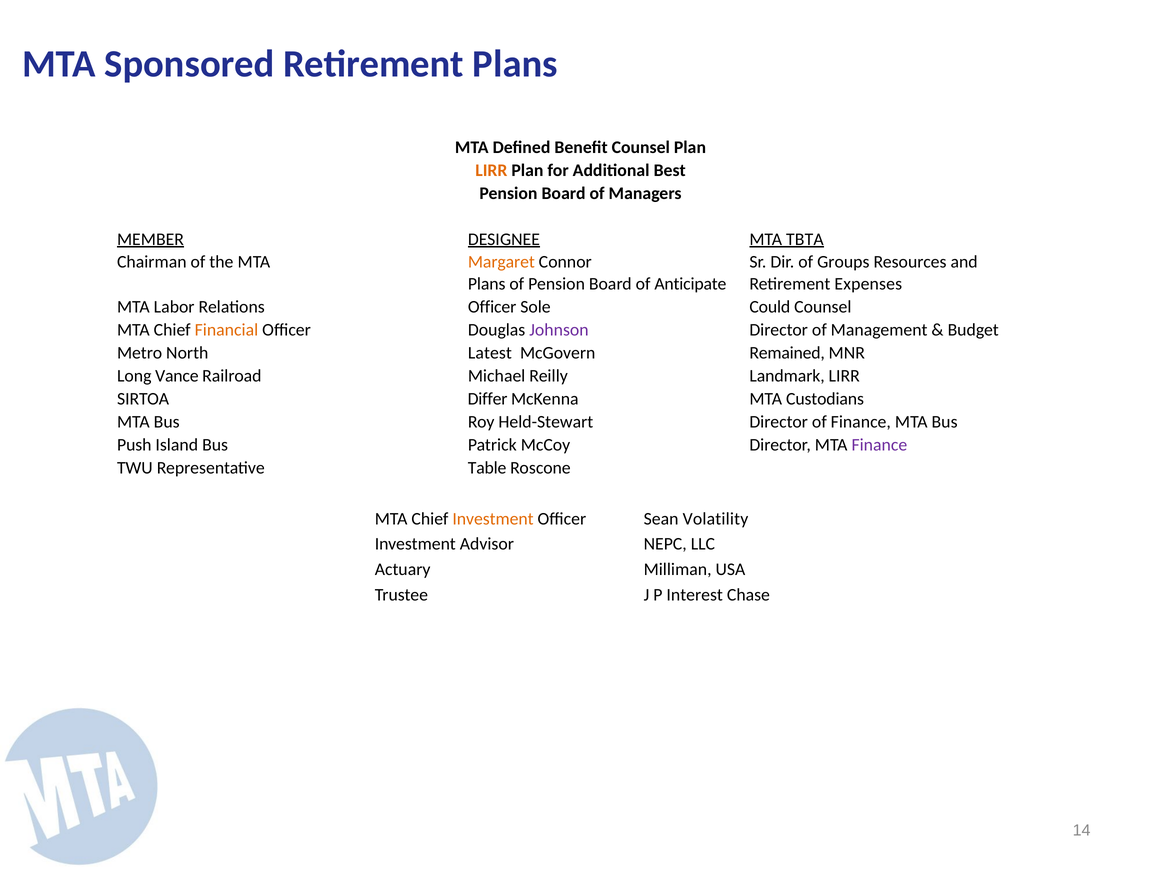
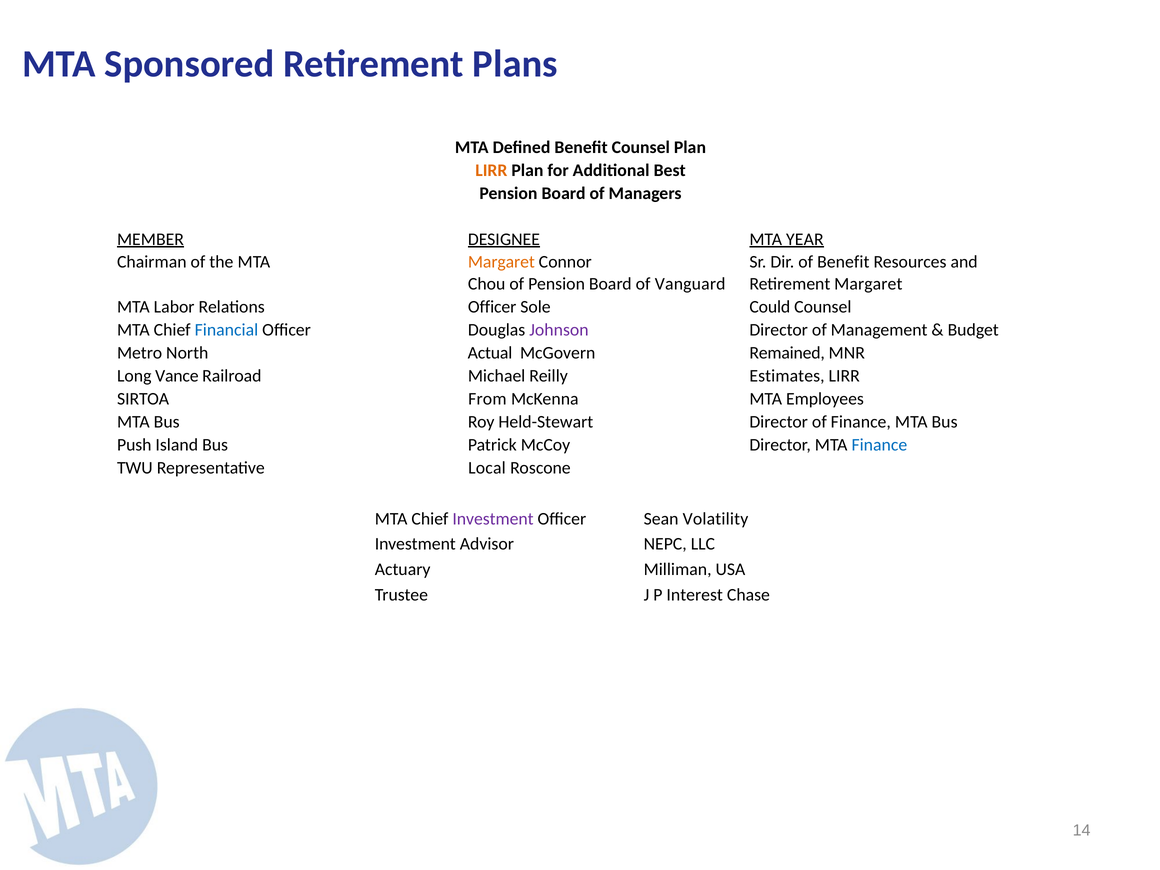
TBTA: TBTA -> YEAR (805, 239)
of Groups: Groups -> Benefit (843, 262)
Plans: Plans -> Chou (487, 284)
Anticipate: Anticipate -> Vanguard (690, 284)
Retirement Expenses: Expenses -> Margaret (868, 284)
Financial colour: orange -> blue (226, 330)
Latest: Latest -> Actual (490, 353)
Landmark: Landmark -> Estimates (787, 376)
Differ: Differ -> From (487, 399)
Custodians: Custodians -> Employees (825, 399)
Finance colour: purple -> blue (879, 445)
Table: Table -> Local (487, 468)
Investment colour: orange -> purple (493, 519)
